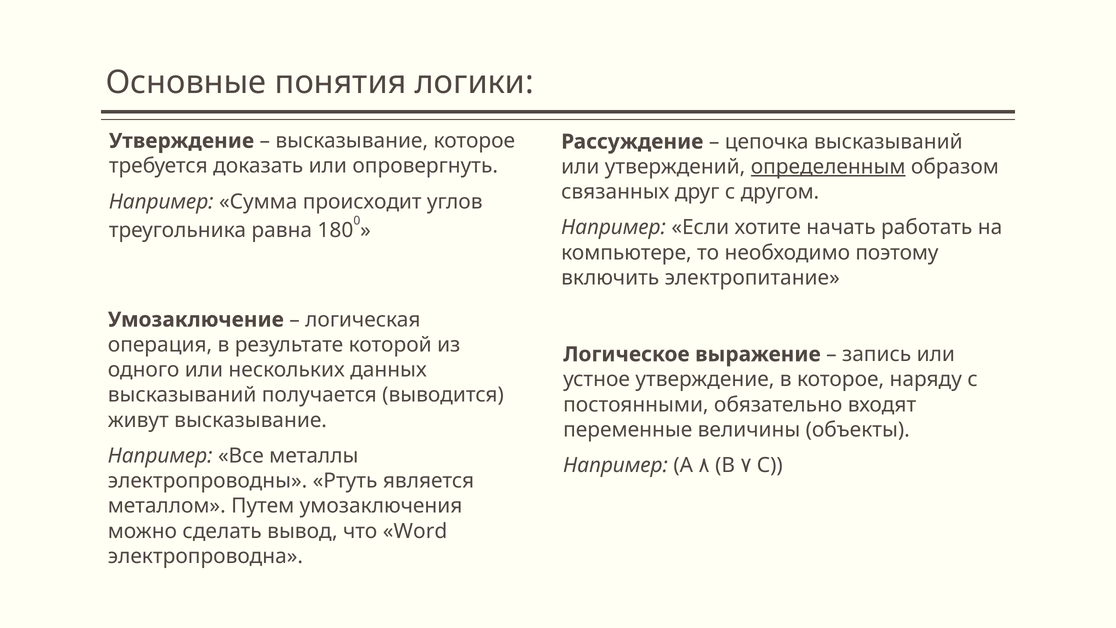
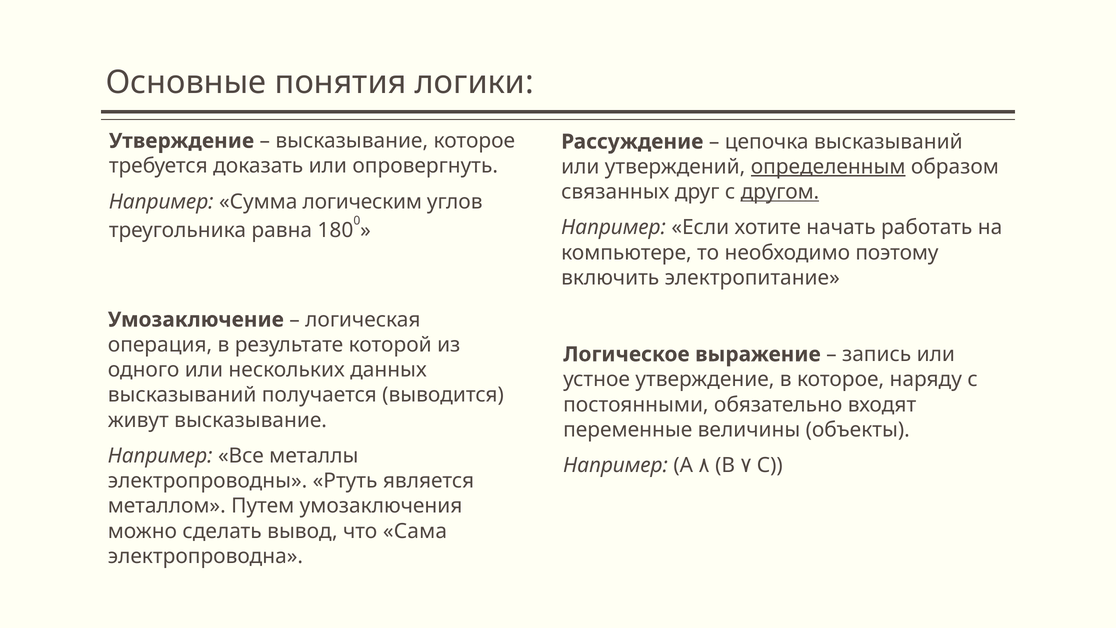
другом underline: none -> present (780, 192)
происходит: происходит -> логическим (362, 202)
Word: Word -> Сама (415, 531)
